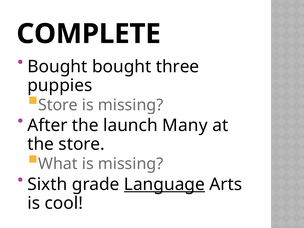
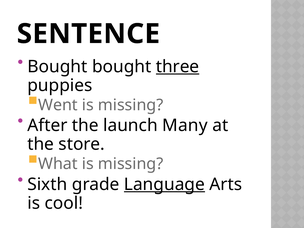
COMPLETE: COMPLETE -> SENTENCE (88, 34)
three underline: none -> present (178, 67)
Store: Store -> Went (58, 105)
